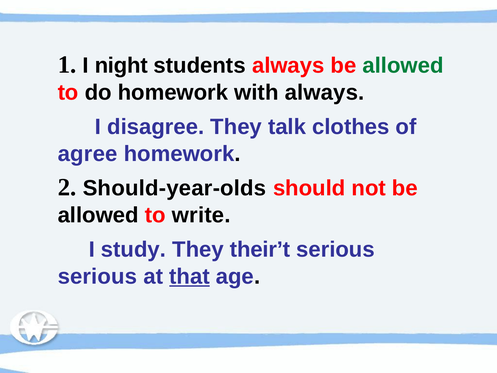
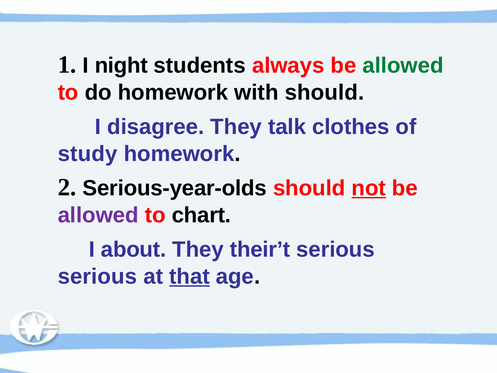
with always: always -> should (324, 93)
agree: agree -> study (88, 154)
Should-year-olds: Should-year-olds -> Serious-year-olds (175, 188)
not underline: none -> present (369, 188)
allowed colour: black -> purple (98, 215)
write: write -> chart (201, 215)
study: study -> about (134, 249)
